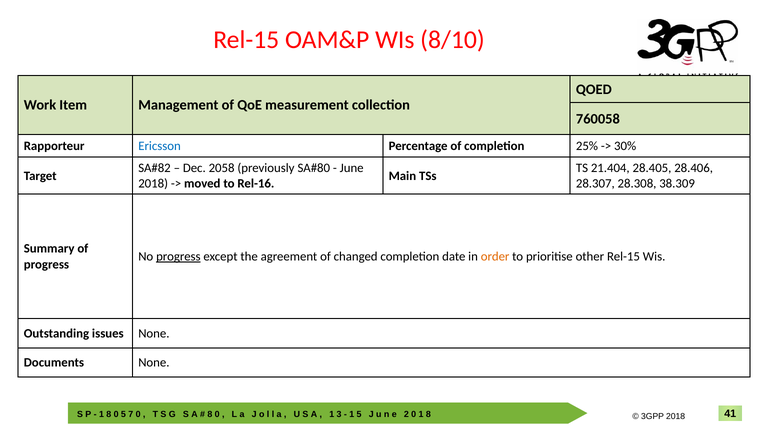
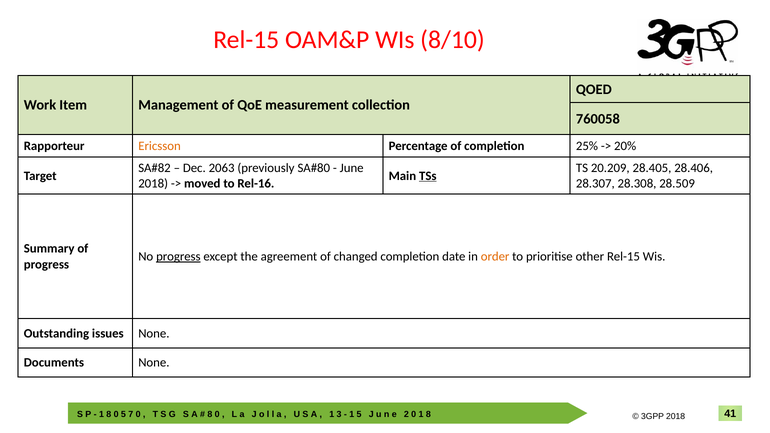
Ericsson colour: blue -> orange (160, 146)
30%: 30% -> 20% (625, 146)
2058: 2058 -> 2063 (222, 168)
21.404: 21.404 -> 20.209 (610, 168)
TSs underline: none -> present (428, 176)
38.309: 38.309 -> 28.509 (677, 184)
